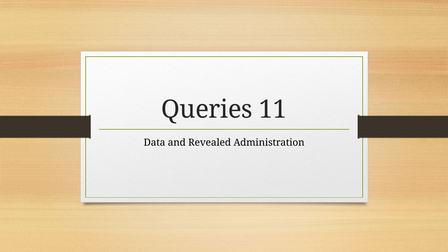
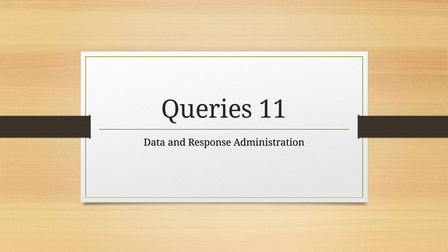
Revealed: Revealed -> Response (210, 143)
